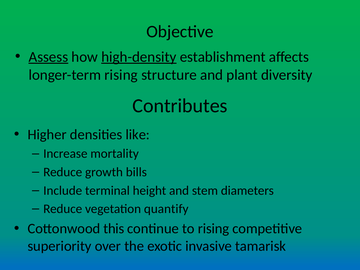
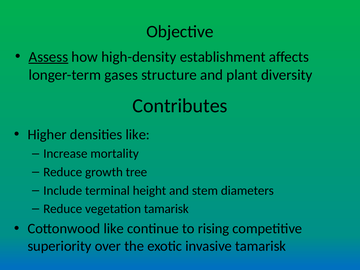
high-density underline: present -> none (139, 57)
longer-term rising: rising -> gases (121, 75)
bills: bills -> tree (136, 172)
vegetation quantify: quantify -> tamarisk (166, 209)
Cottonwood this: this -> like (114, 229)
